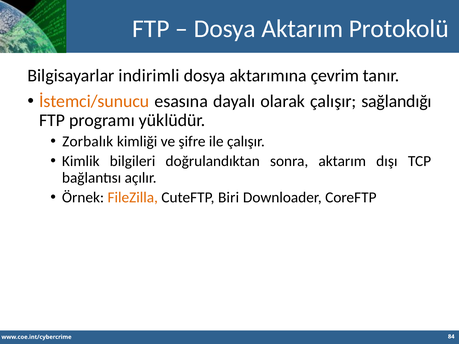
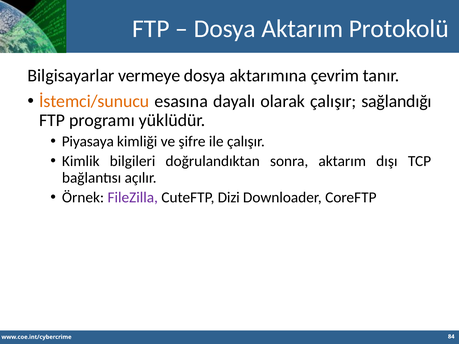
indirimli: indirimli -> vermeye (149, 76)
Zorbalık: Zorbalık -> Piyasaya (88, 142)
FileZilla colour: orange -> purple (133, 198)
Biri: Biri -> Dizi (229, 198)
